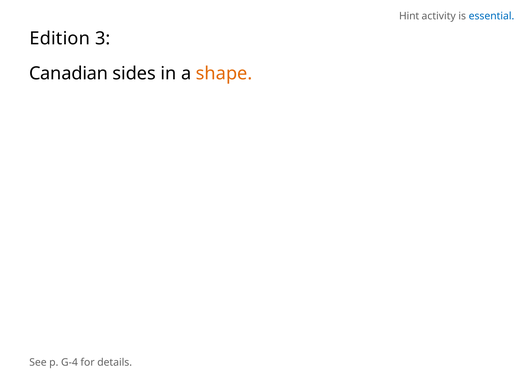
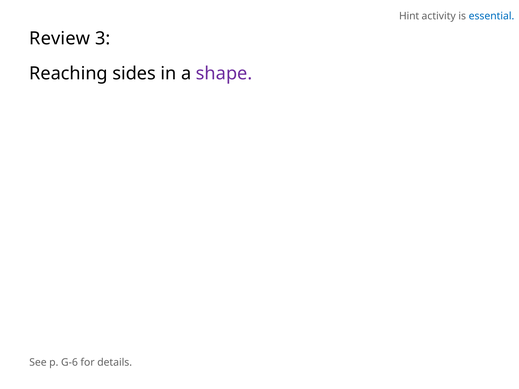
Edition: Edition -> Review (60, 38)
Canadian: Canadian -> Reaching (68, 73)
shape colour: orange -> purple (224, 73)
G-4: G-4 -> G-6 (69, 363)
